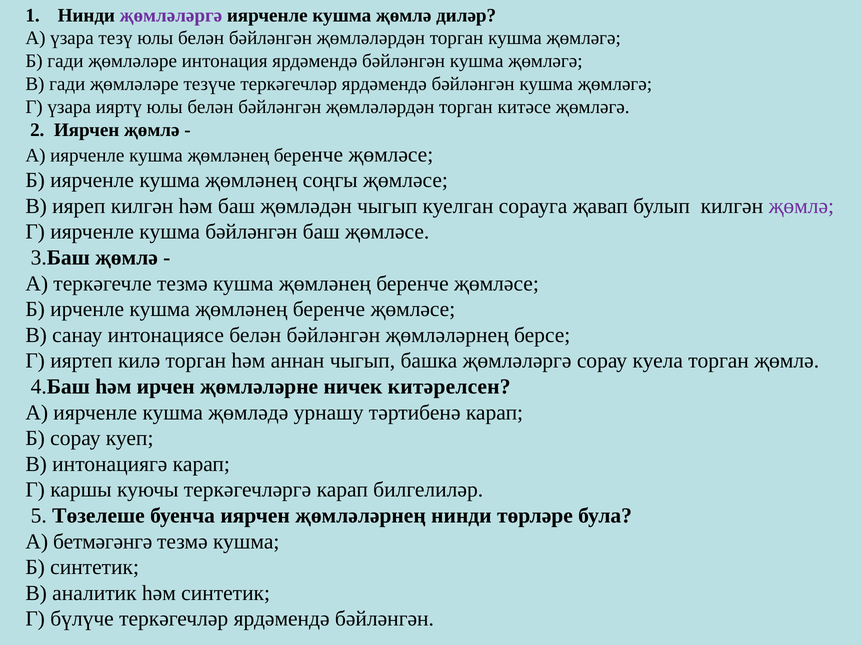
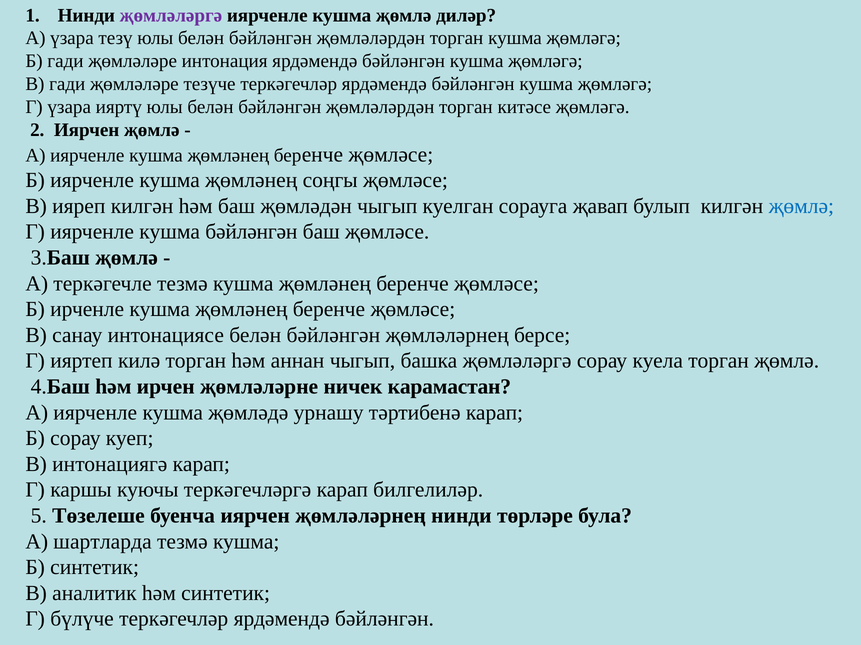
җөмлә colour: purple -> blue (801, 206)
китәрелсен: китәрелсен -> карамастан (449, 387)
бетмәгәнгә: бетмәгәнгә -> шартларда (103, 542)
